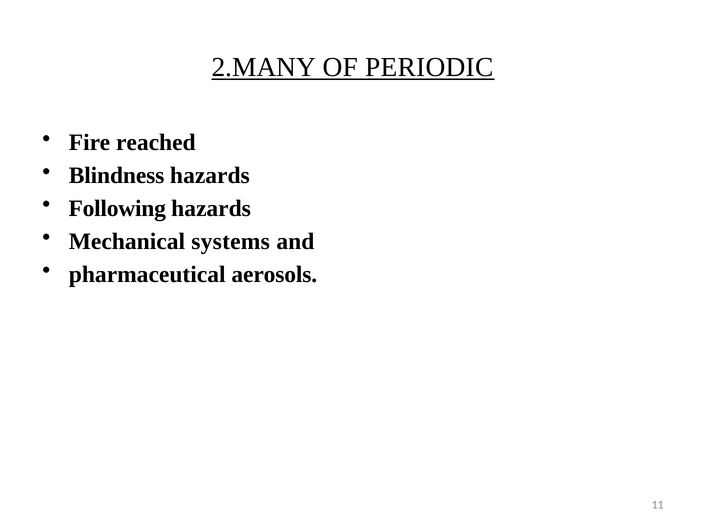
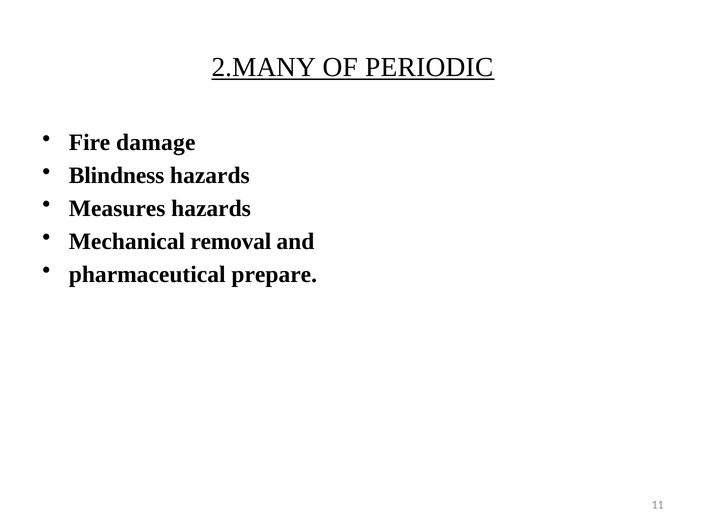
reached: reached -> damage (156, 143)
Following: Following -> Measures (117, 209)
systems: systems -> removal (231, 242)
aerosols: aerosols -> prepare (274, 275)
